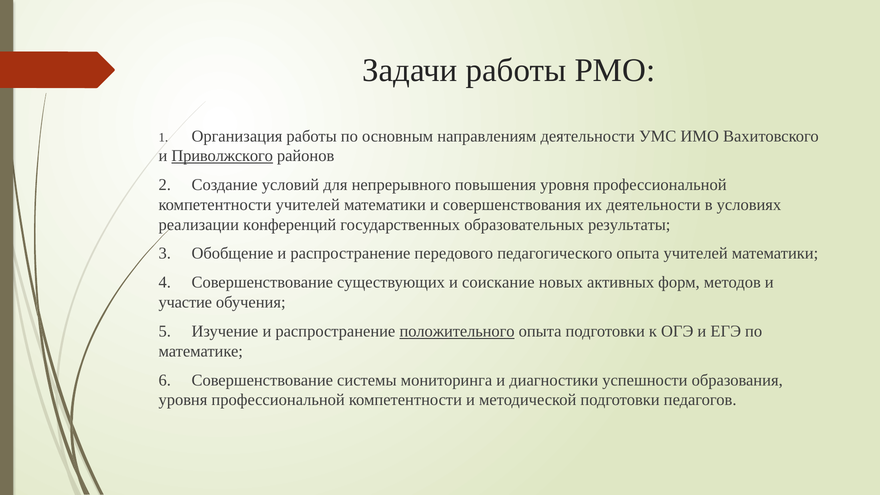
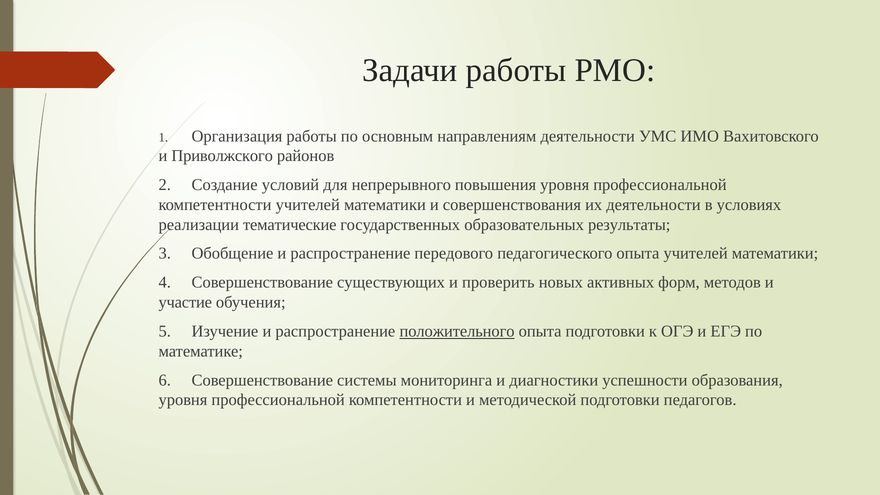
Приволжского underline: present -> none (222, 156)
конференций: конференций -> тематические (290, 225)
соискание: соискание -> проверить (498, 283)
